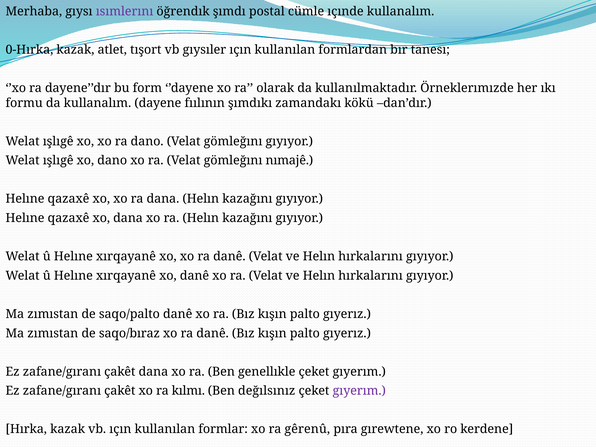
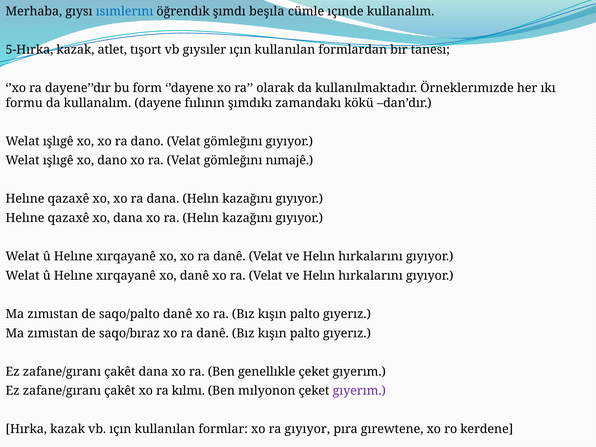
ısımlerını colour: purple -> blue (125, 11)
postal: postal -> beşıla (267, 11)
0-Hırka: 0-Hırka -> 5-Hırka (29, 50)
değılsınız: değılsınız -> mılyonon (267, 391)
ra gêrenû: gêrenû -> gıyıyor (307, 429)
